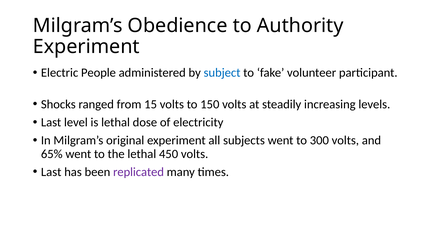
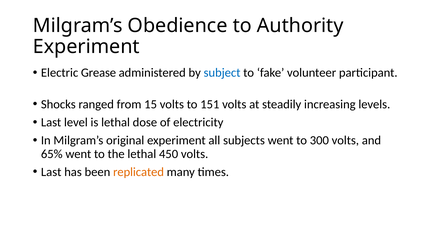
People: People -> Grease (99, 73)
150: 150 -> 151 (210, 105)
replicated colour: purple -> orange (139, 172)
